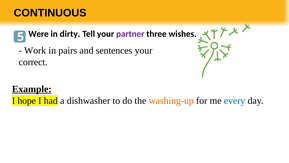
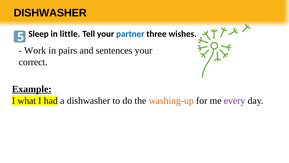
CONTINUOUS: CONTINUOUS -> DISHWASHER (50, 13)
Were: Were -> Sleep (39, 34)
dirty: dirty -> little (70, 34)
partner colour: purple -> blue (130, 34)
hope: hope -> what (27, 100)
every colour: blue -> purple (235, 100)
